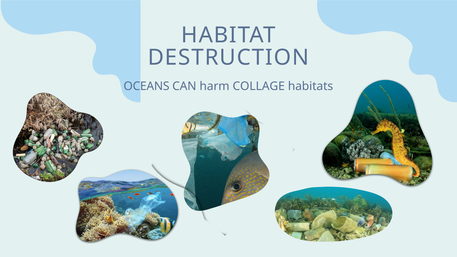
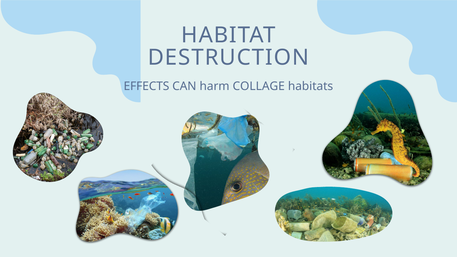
OCEANS: OCEANS -> EFFECTS (146, 86)
